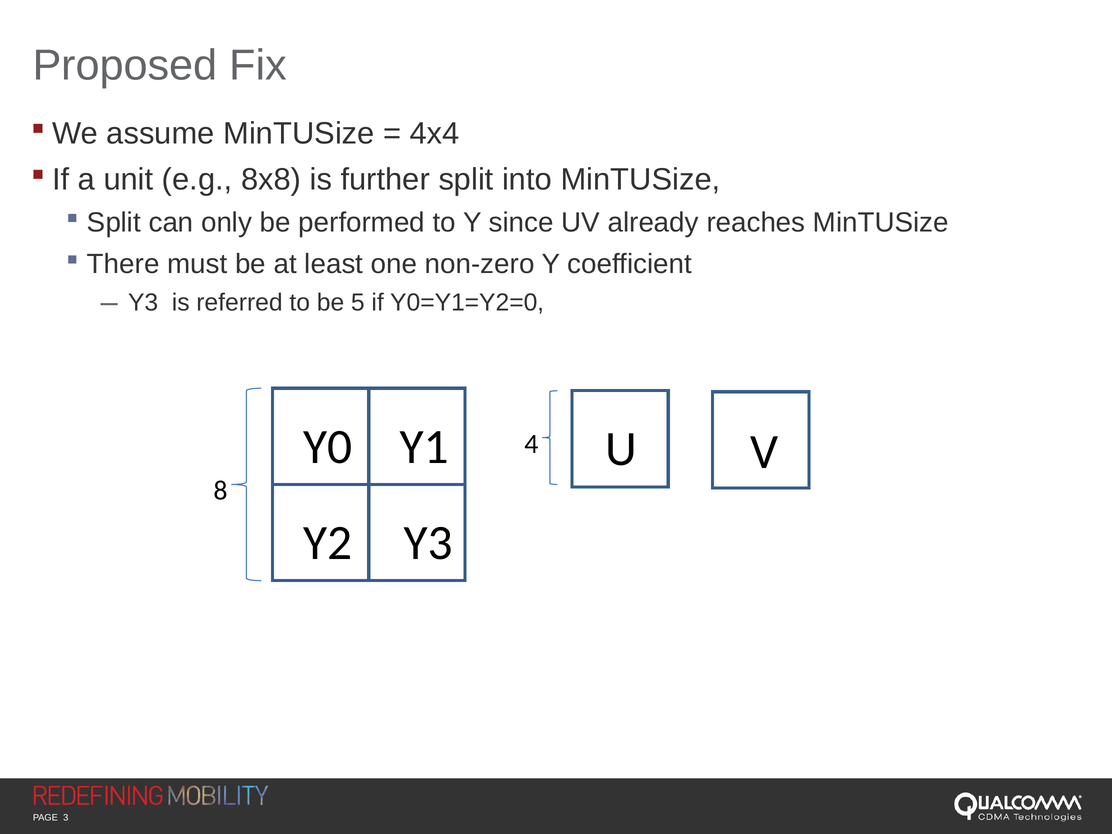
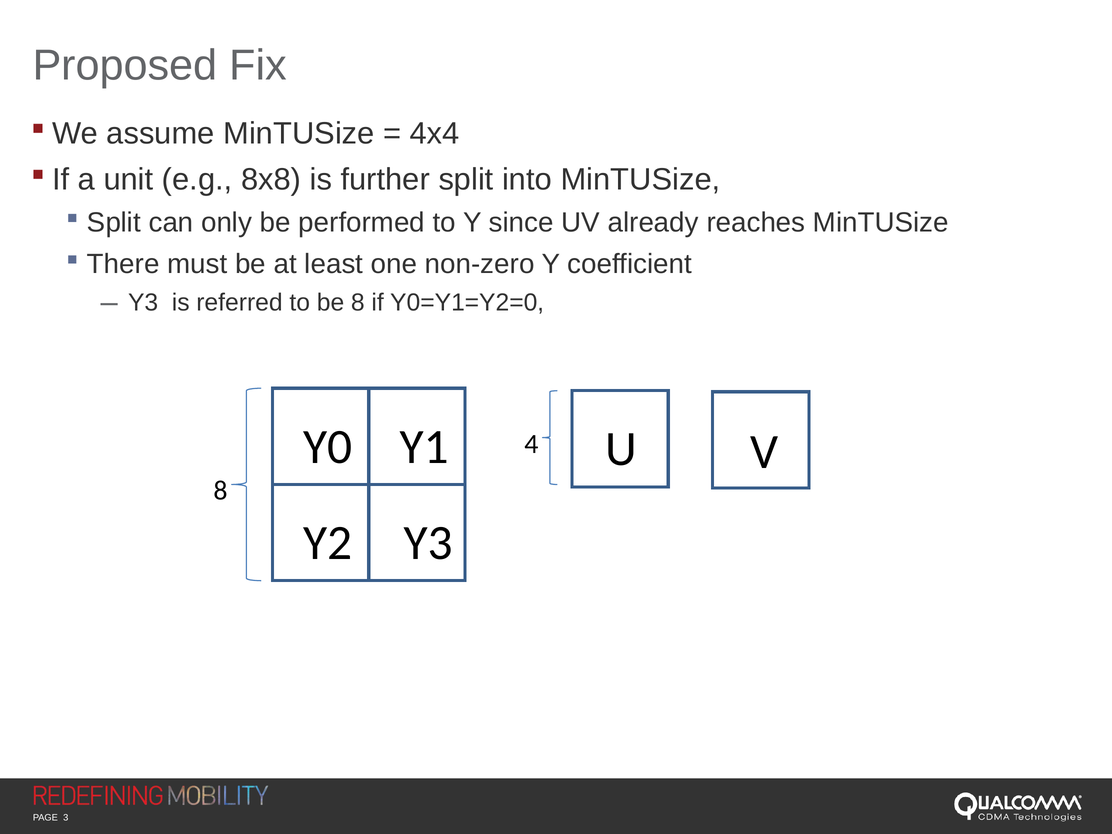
be 5: 5 -> 8 (358, 303)
